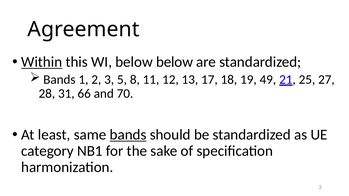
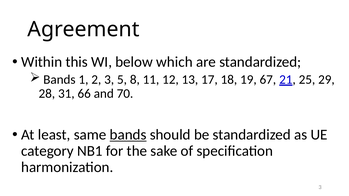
Within underline: present -> none (42, 62)
below below: below -> which (174, 62)
49: 49 -> 67 (268, 80)
27: 27 -> 29 (326, 80)
